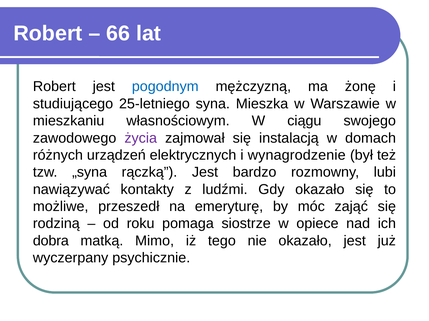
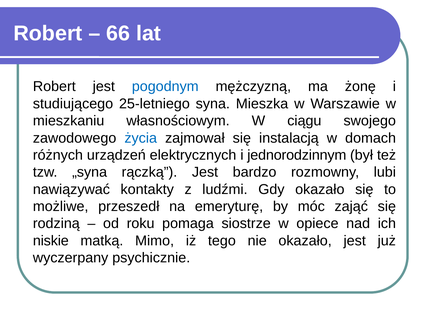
życia colour: purple -> blue (141, 138)
wynagrodzenie: wynagrodzenie -> jednorodzinnym (297, 155)
dobra: dobra -> niskie (51, 241)
